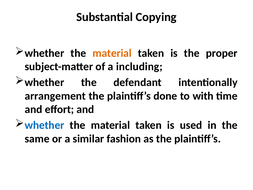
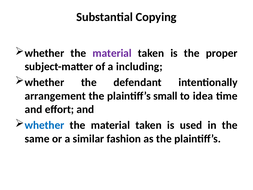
material colour: orange -> purple (112, 53)
done: done -> small (165, 96)
with: with -> idea (203, 96)
